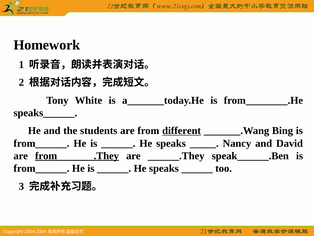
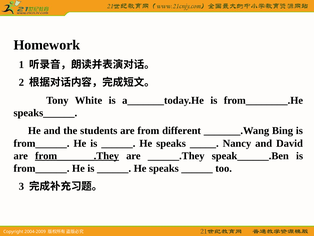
different underline: present -> none (182, 130)
